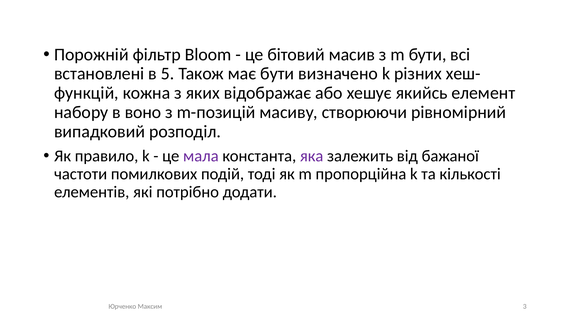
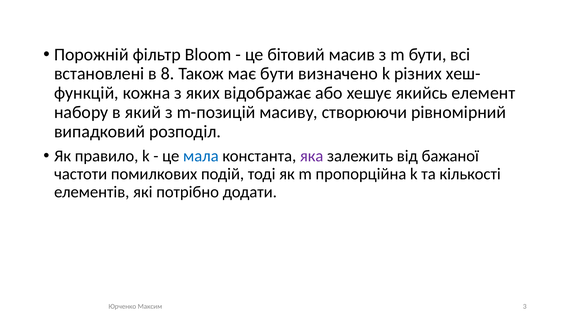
5: 5 -> 8 (168, 74)
воно: воно -> який (143, 112)
мала colour: purple -> blue (201, 156)
